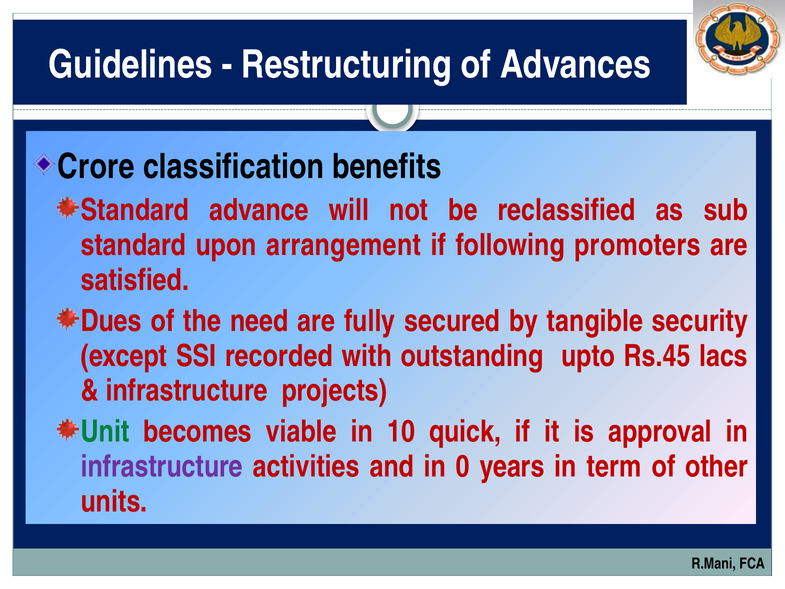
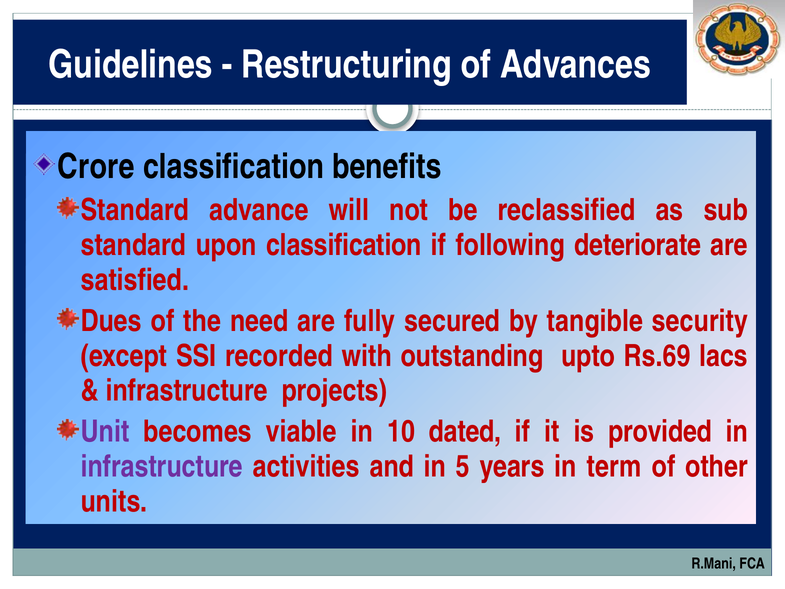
upon arrangement: arrangement -> classification (344, 245)
promoters: promoters -> deteriorate (638, 245)
Rs.45: Rs.45 -> Rs.69 (657, 356)
Unit colour: green -> purple (105, 432)
quick: quick -> dated (465, 432)
approval: approval -> provided (660, 432)
0: 0 -> 5 (463, 467)
